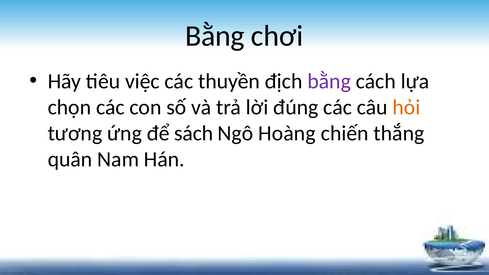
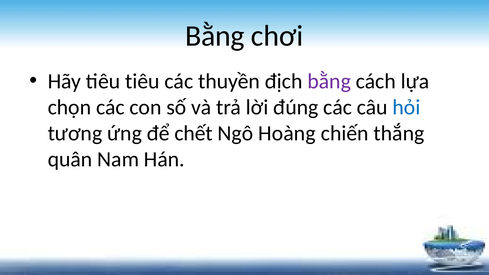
tiêu việc: việc -> tiêu (142, 81)
hỏi colour: orange -> blue (406, 107)
sách: sách -> chết (194, 133)
